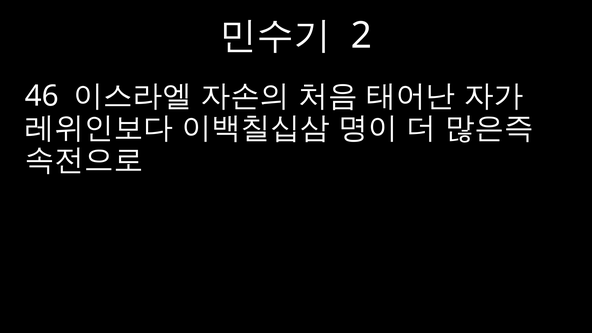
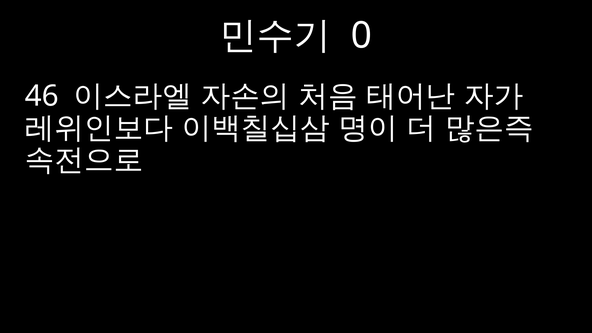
2: 2 -> 0 (361, 36)
